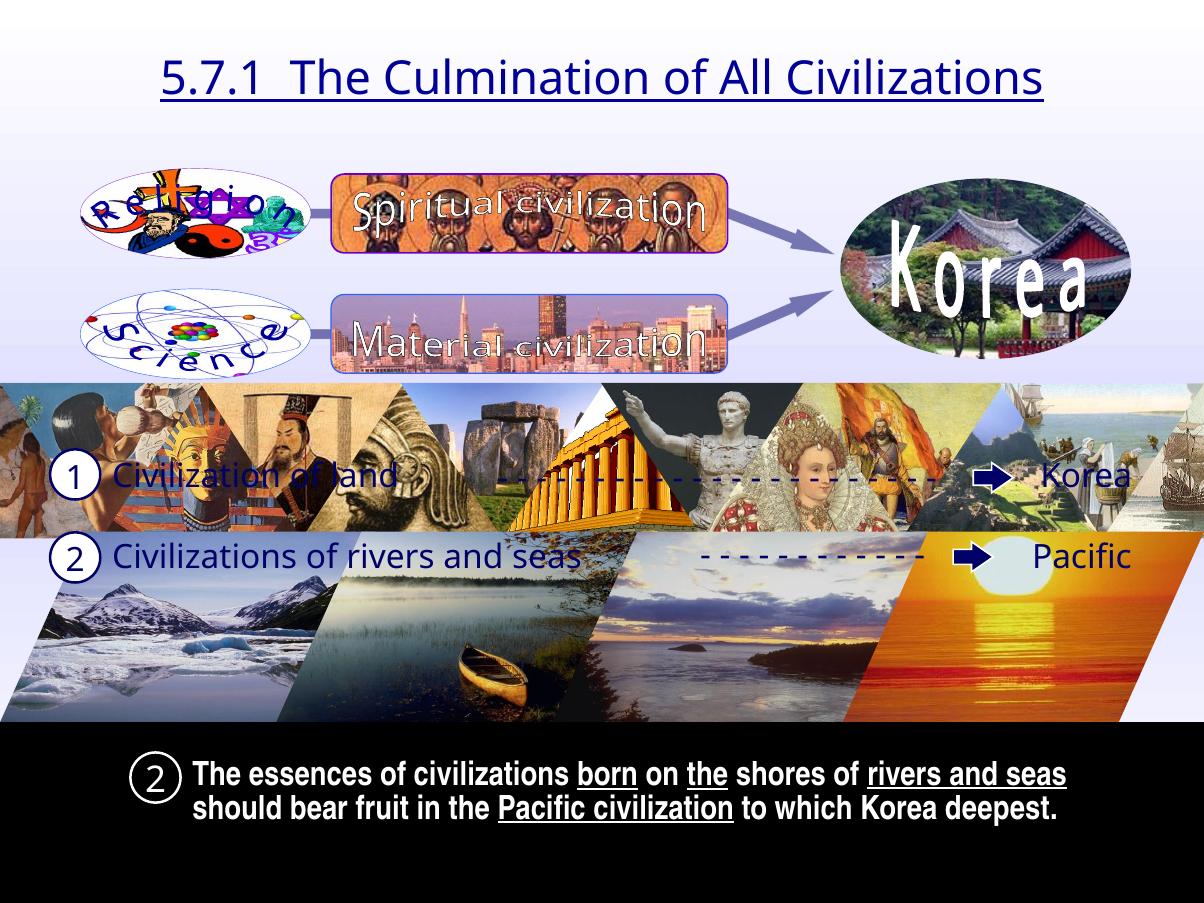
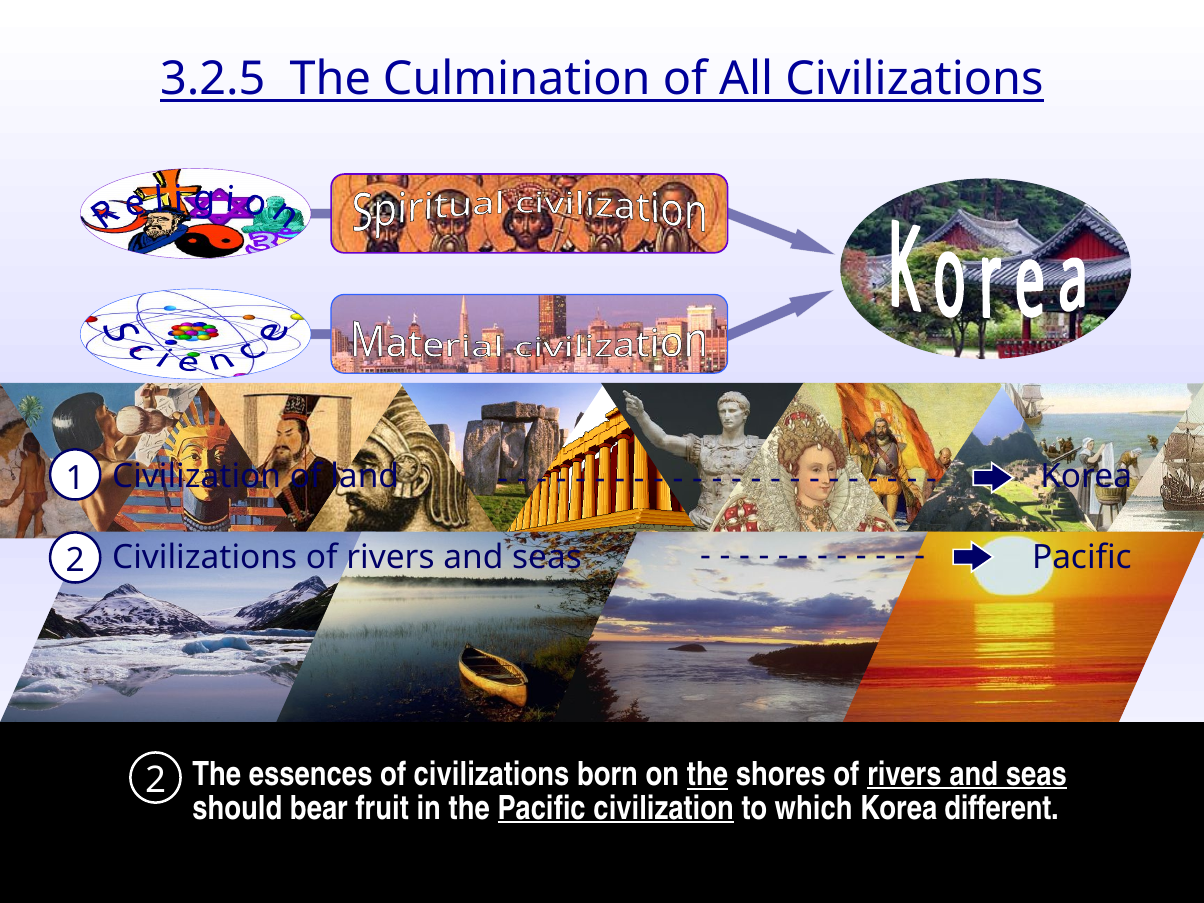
5.7.1: 5.7.1 -> 3.2.5 (213, 79)
born underline: present -> none (608, 775)
deepest: deepest -> different (1002, 809)
